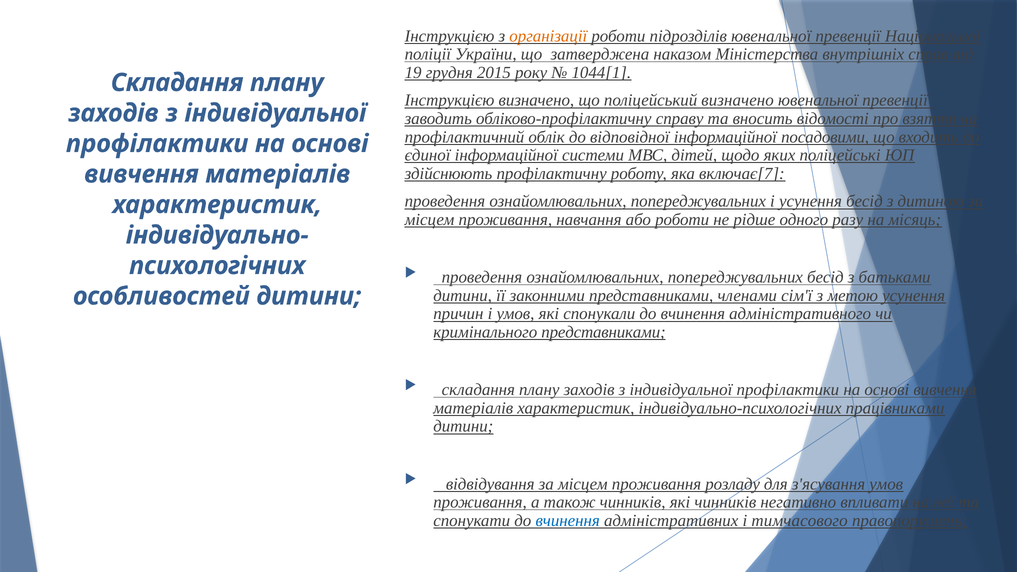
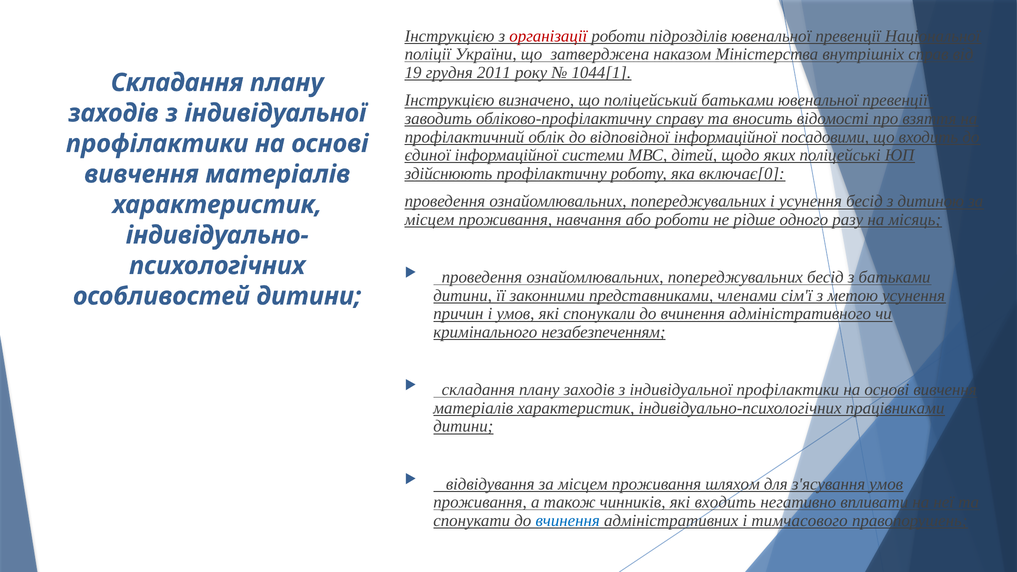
організації colour: orange -> red (548, 36)
2015: 2015 -> 2011 (494, 73)
поліцейський визначено: визначено -> батьками (738, 100)
включає[7: включає[7 -> включає[0 (742, 174)
кримінального представниками: представниками -> незабезпеченням (604, 332)
розладу: розладу -> шляхом (733, 484)
які чинників: чинників -> входить (725, 502)
